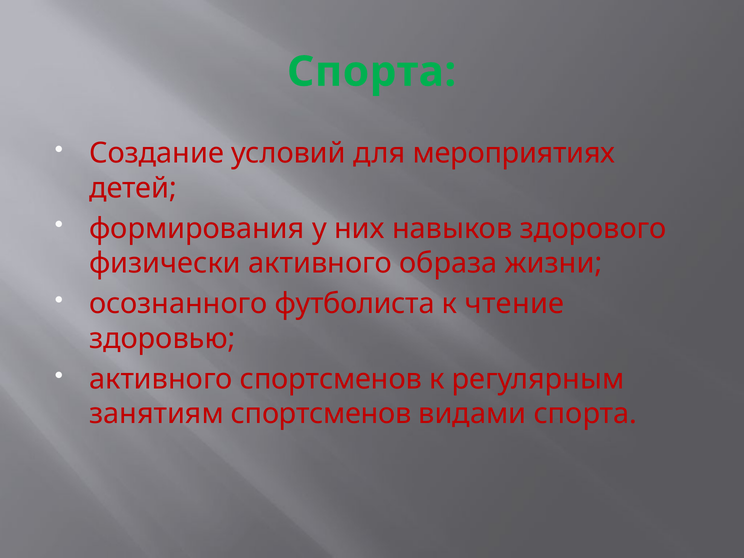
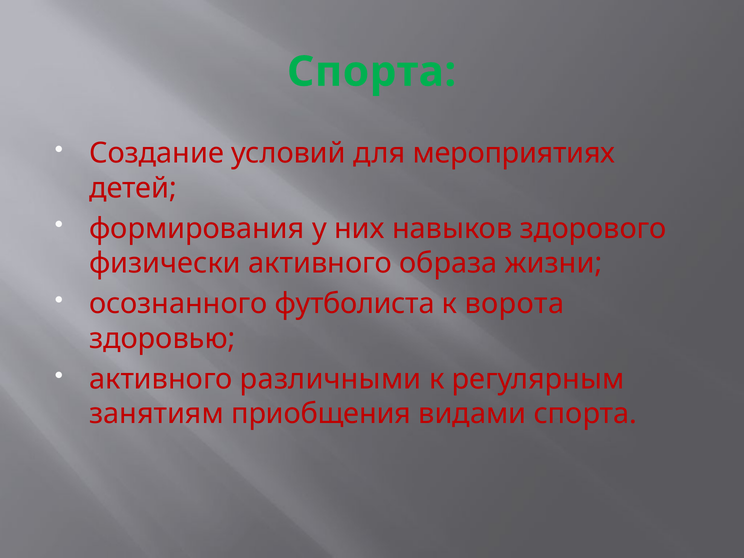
чтение: чтение -> ворота (515, 304)
активного спортсменов: спортсменов -> различными (331, 379)
занятиям спортсменов: спортсменов -> приобщения (321, 414)
